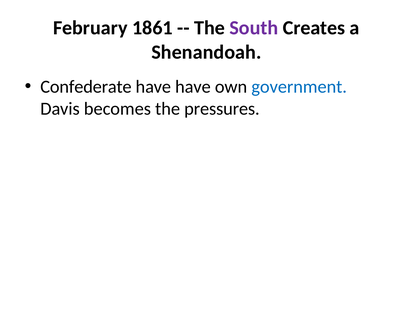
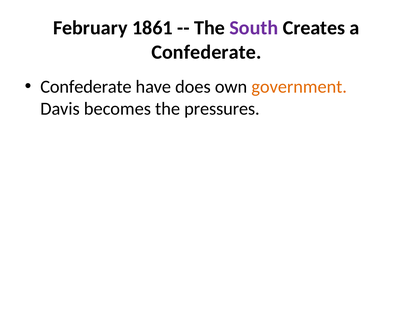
Shenandoah: Shenandoah -> Confederate (206, 52)
have have: have -> does (193, 87)
government colour: blue -> orange (299, 87)
